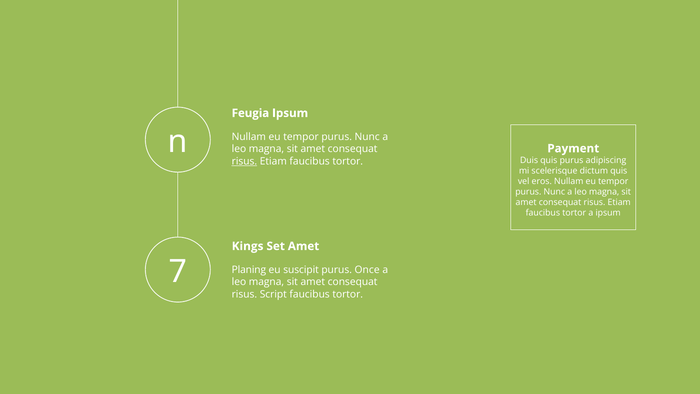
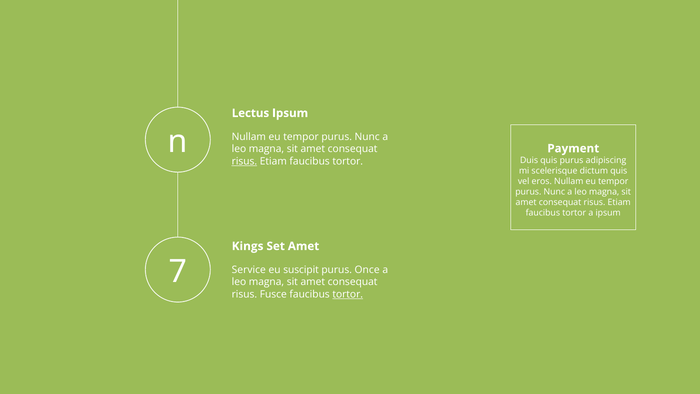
Feugia: Feugia -> Lectus (250, 113)
Planing: Planing -> Service (249, 270)
Script: Script -> Fusce (273, 294)
tortor underline: none -> present (348, 294)
